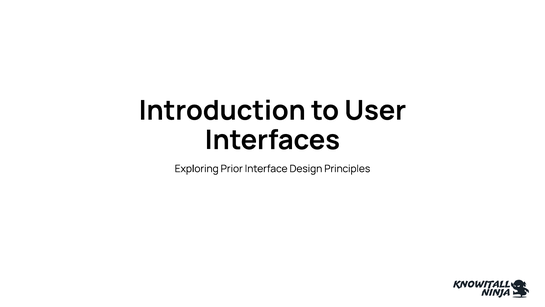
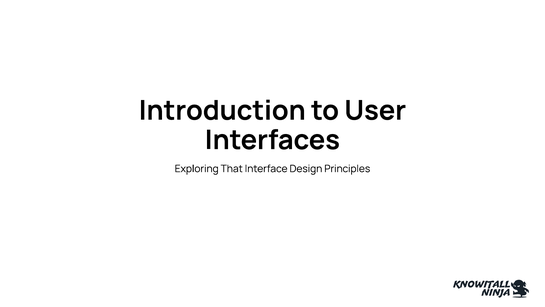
Prior: Prior -> That (232, 169)
